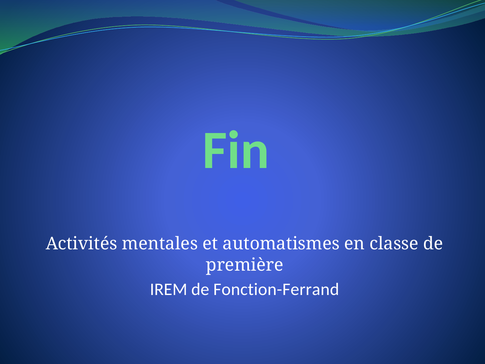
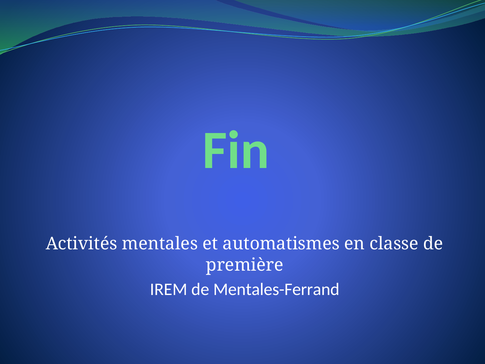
Fonction-Ferrand: Fonction-Ferrand -> Mentales-Ferrand (276, 289)
